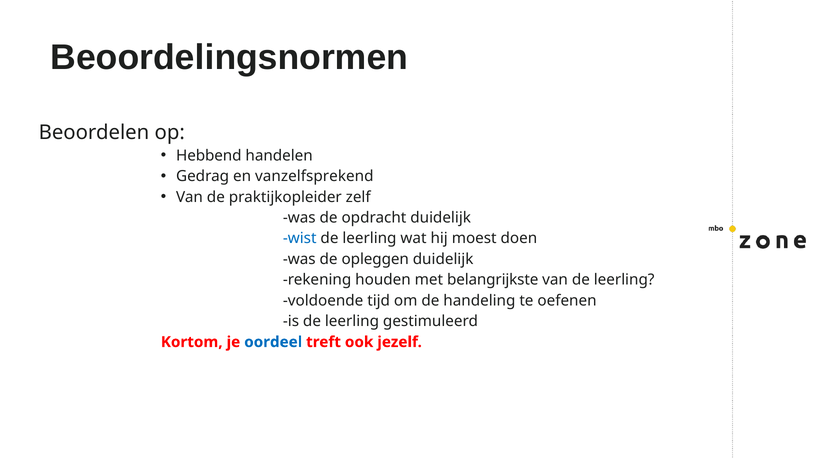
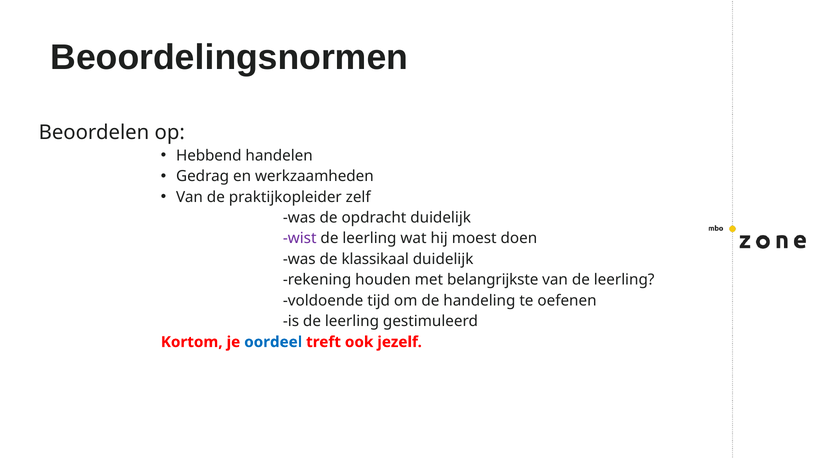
vanzelfsprekend: vanzelfsprekend -> werkzaamheden (314, 176)
wist colour: blue -> purple (300, 238)
opleggen: opleggen -> klassikaal (375, 259)
